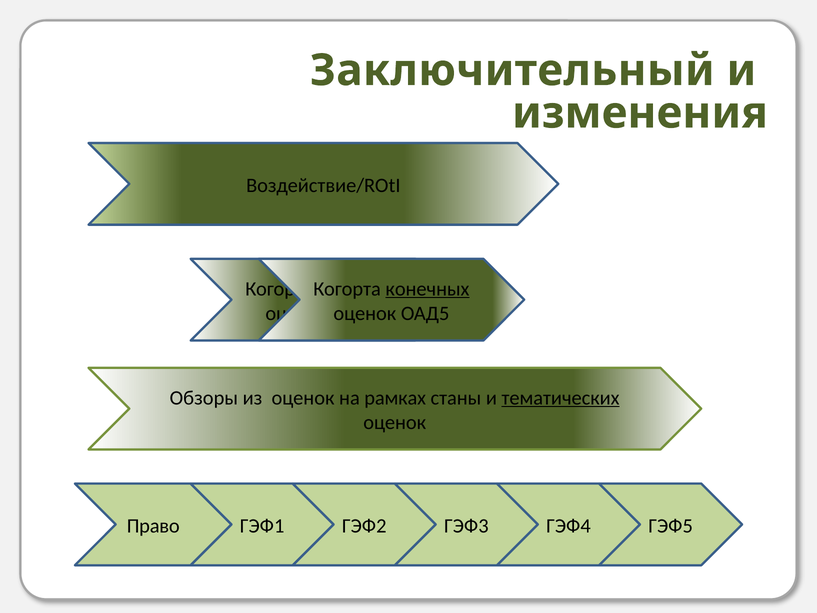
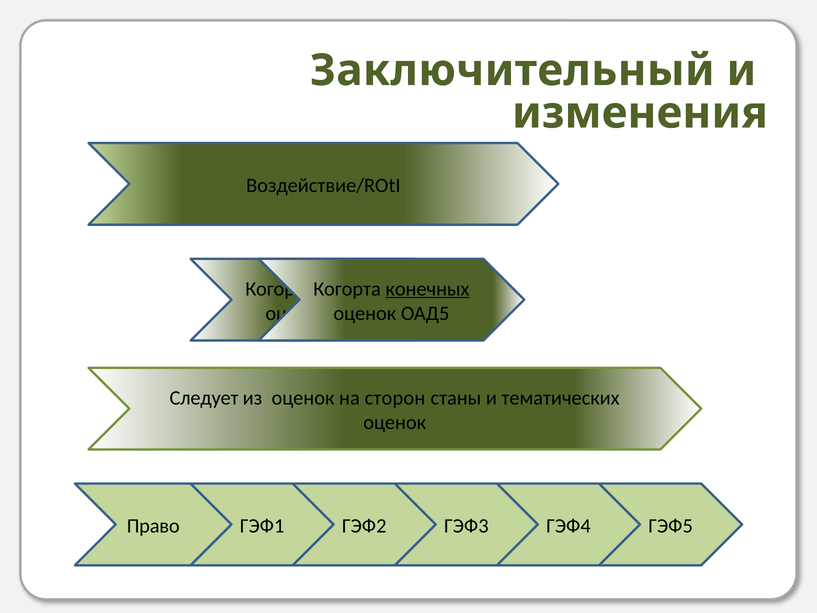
Обзоры: Обзоры -> Следует (204, 398)
рамках: рамках -> сторон (395, 398)
тематических underline: present -> none (561, 398)
